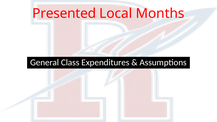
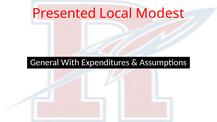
Months: Months -> Modest (160, 13)
Class: Class -> With (70, 63)
